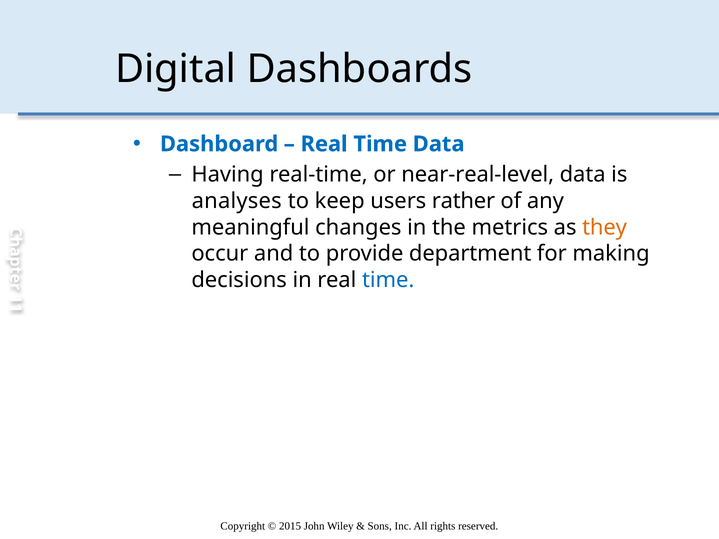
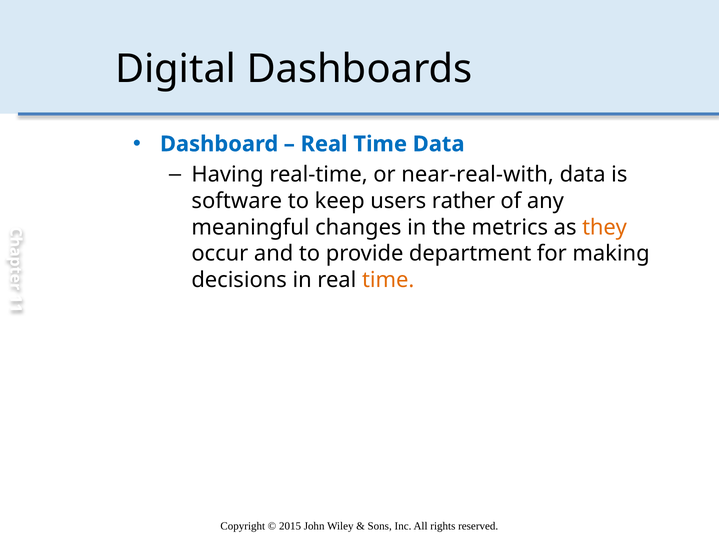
near-real-level: near-real-level -> near-real-with (478, 175)
analyses: analyses -> software (237, 201)
time colour: blue -> orange (388, 280)
